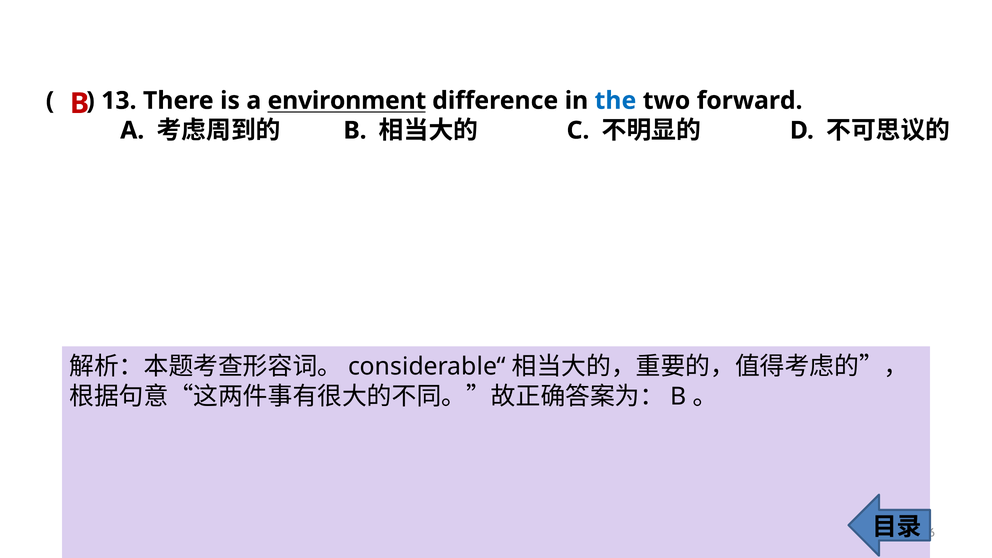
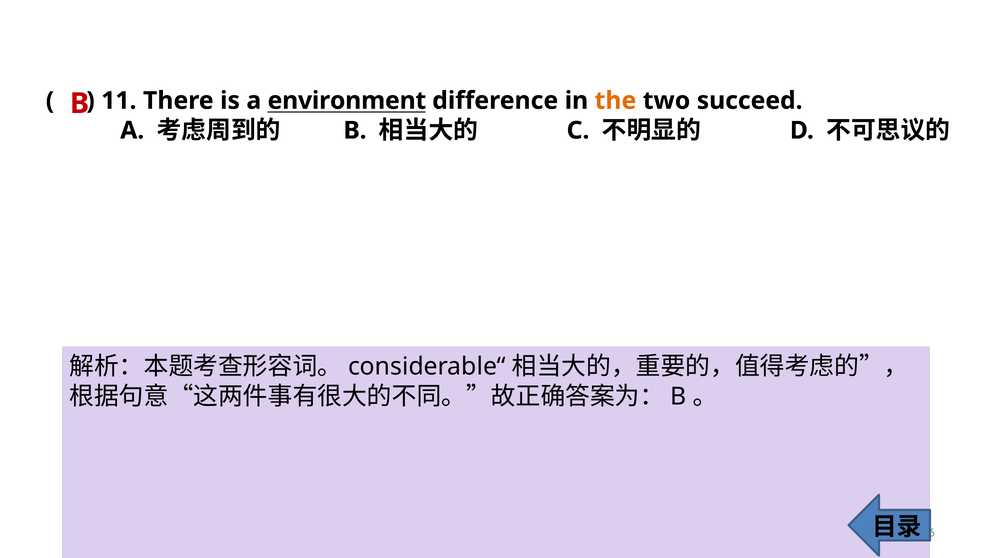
13: 13 -> 11 (119, 101)
the colour: blue -> orange (615, 101)
forward: forward -> succeed (750, 101)
